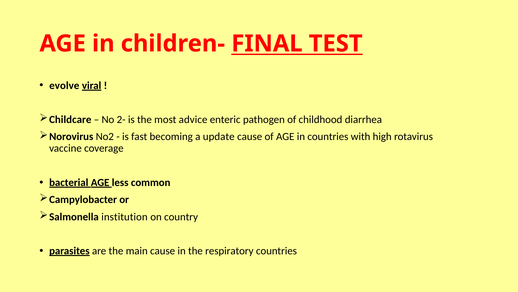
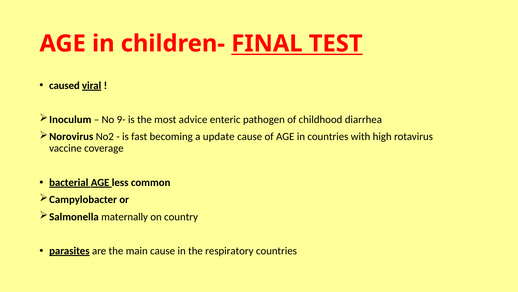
evolve: evolve -> caused (64, 85)
Childcare: Childcare -> Inoculum (70, 119)
2-: 2- -> 9- (121, 119)
institution: institution -> maternally (125, 216)
